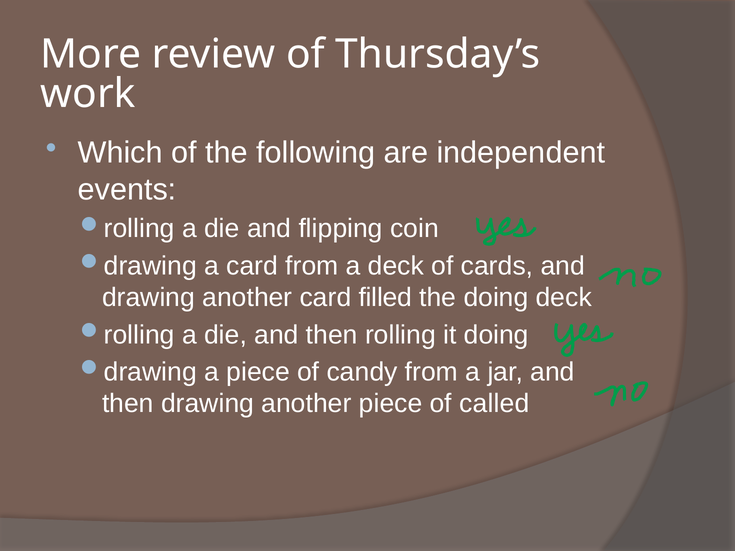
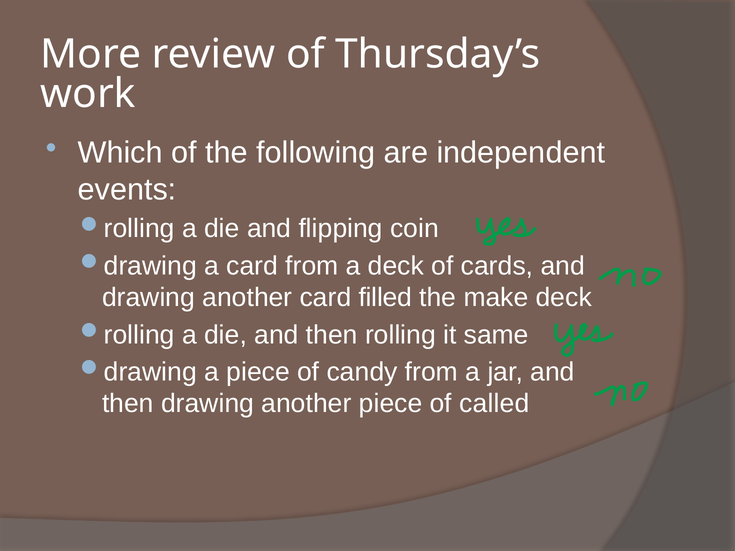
the doing: doing -> make (496, 298)
it doing: doing -> same (496, 335)
